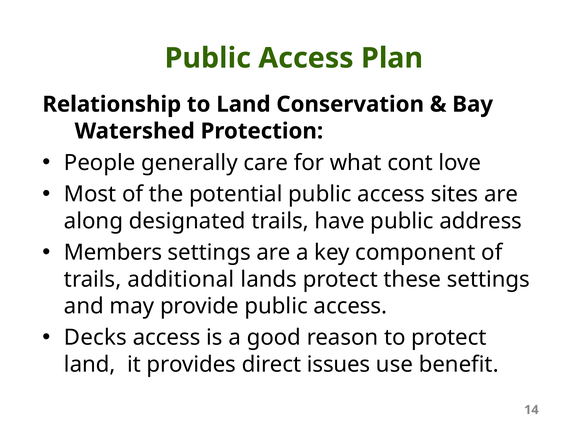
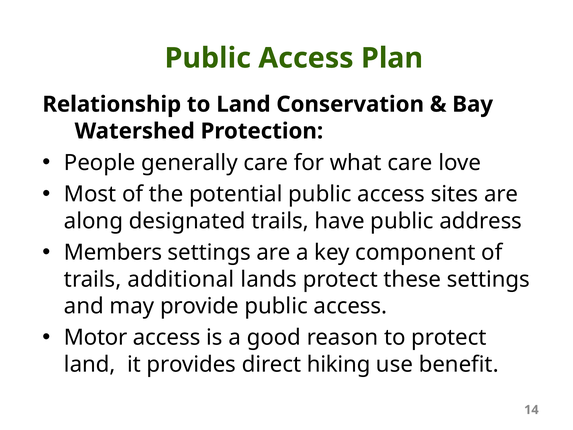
what cont: cont -> care (410, 163)
Decks: Decks -> Motor (96, 337)
issues: issues -> hiking (339, 364)
